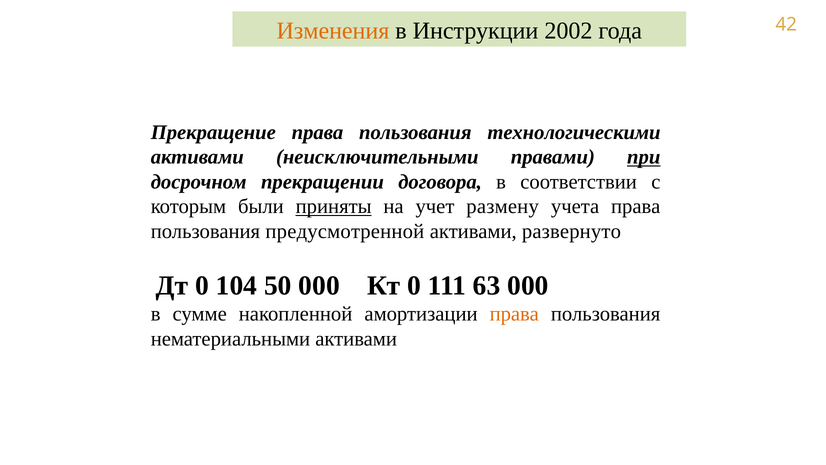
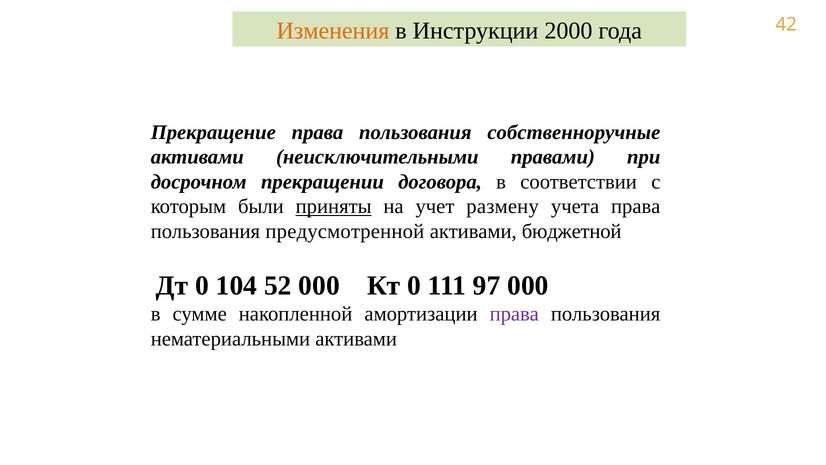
2002: 2002 -> 2000 (568, 31)
технологическими: технологическими -> собственноручные (574, 132)
при underline: present -> none (644, 157)
развернуто: развернуто -> бюджетной (572, 231)
50: 50 -> 52 (278, 285)
63: 63 -> 97 (487, 285)
права colour: orange -> purple (514, 314)
